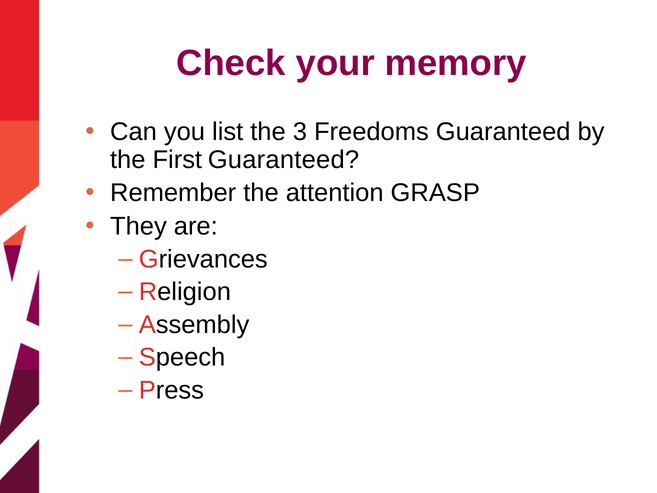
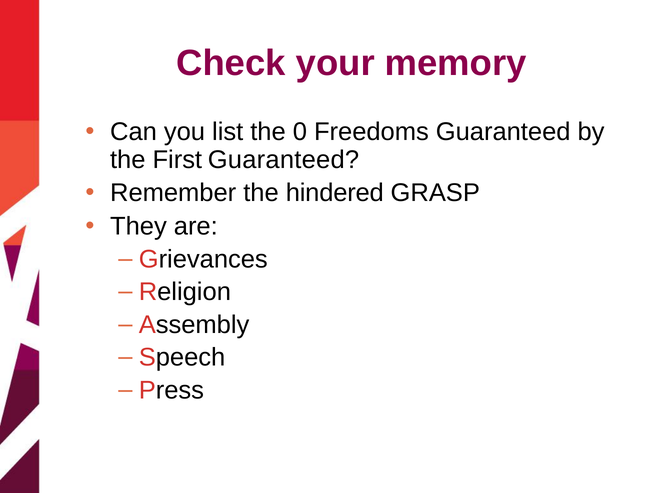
3: 3 -> 0 (300, 132)
attention: attention -> hindered (335, 193)
